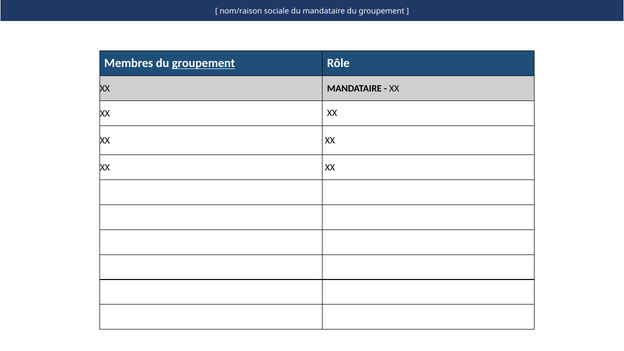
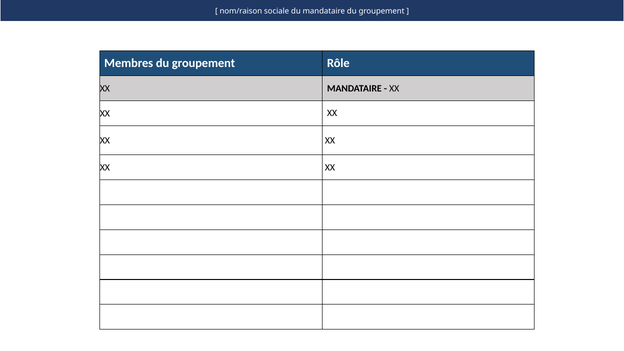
groupement underline: present -> none (203, 63)
